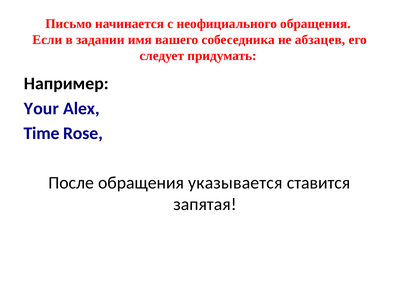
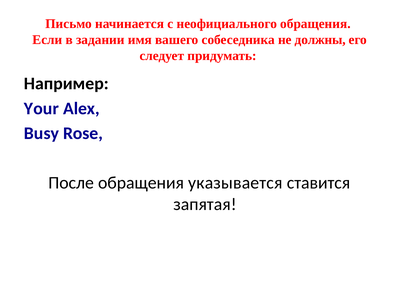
абзацев: абзацев -> должны (320, 40)
Time: Time -> Busy (41, 133)
